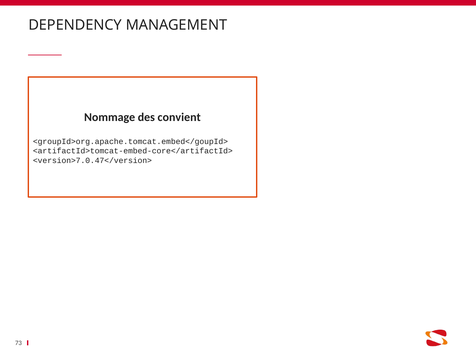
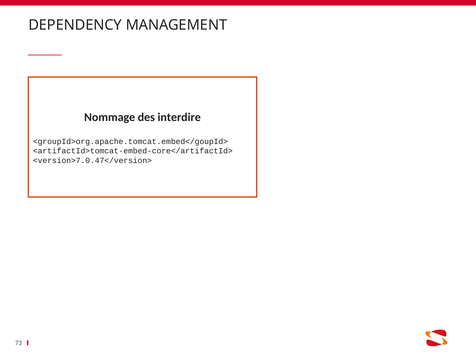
convient: convient -> interdire (179, 117)
